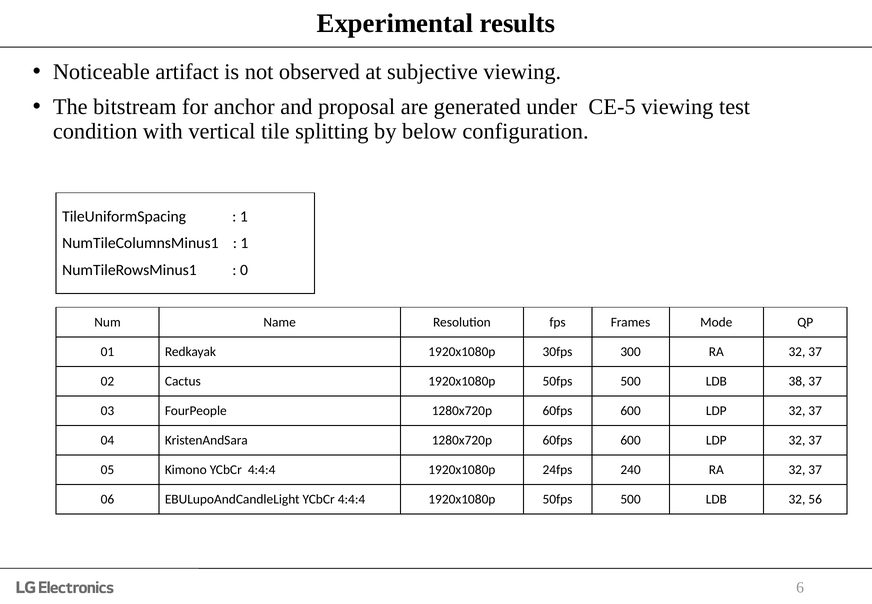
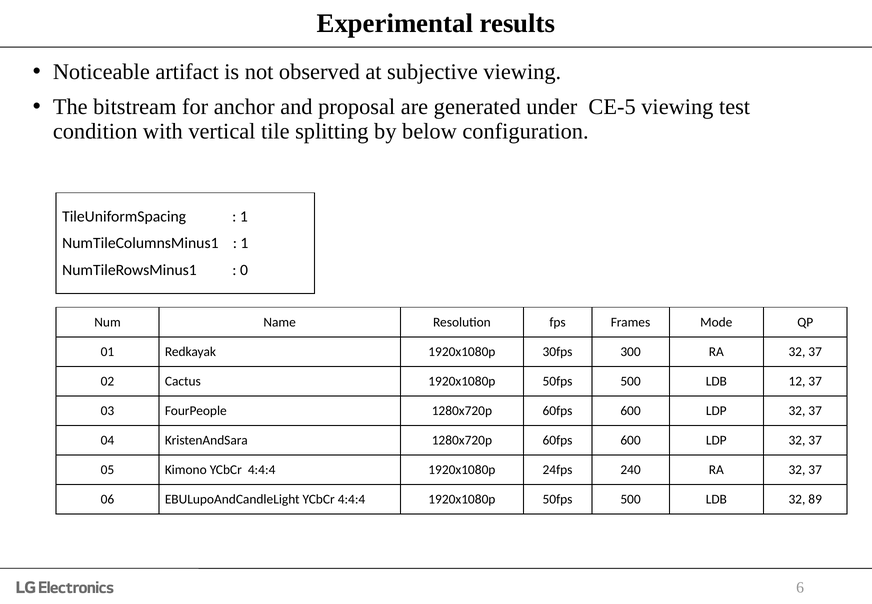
38: 38 -> 12 (797, 381)
56: 56 -> 89 (815, 499)
